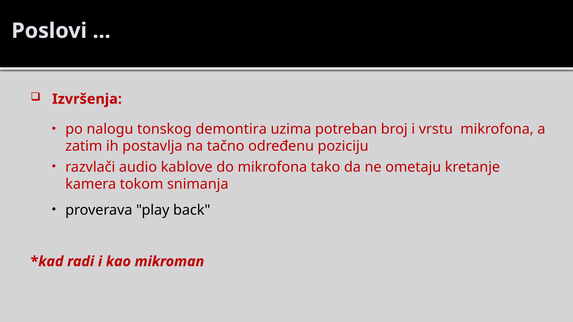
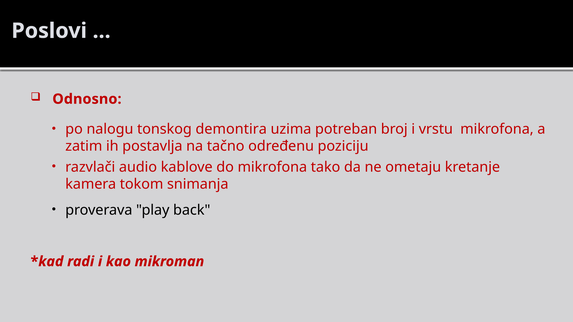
Izvršenja: Izvršenja -> Odnosno (87, 99)
